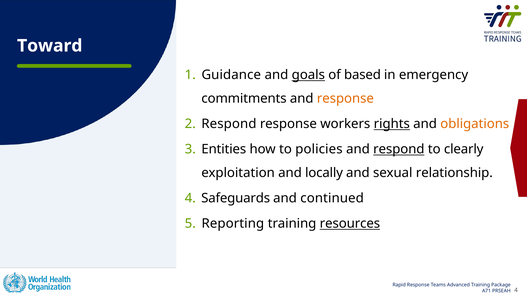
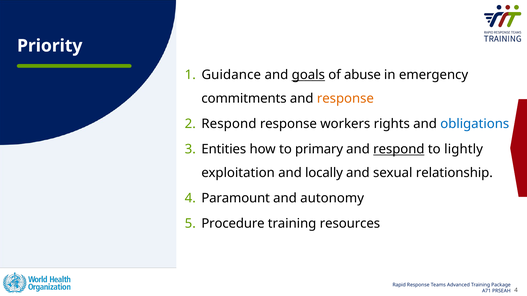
Toward: Toward -> Priority (50, 46)
based: based -> abuse (362, 75)
rights underline: present -> none (392, 124)
obligations colour: orange -> blue (475, 124)
policies: policies -> primary (319, 149)
clearly: clearly -> lightly (464, 149)
Safeguards: Safeguards -> Paramount (236, 199)
continued: continued -> autonomy (332, 199)
Reporting: Reporting -> Procedure (233, 224)
resources underline: present -> none (350, 224)
